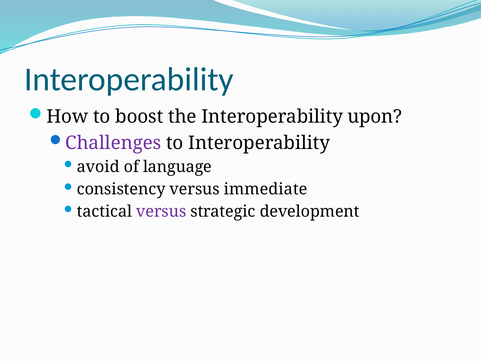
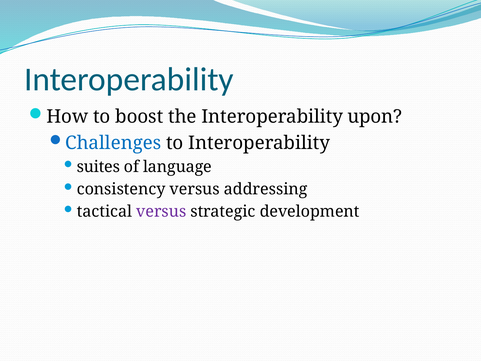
Challenges colour: purple -> blue (113, 143)
avoid: avoid -> suites (98, 167)
immediate: immediate -> addressing (266, 189)
